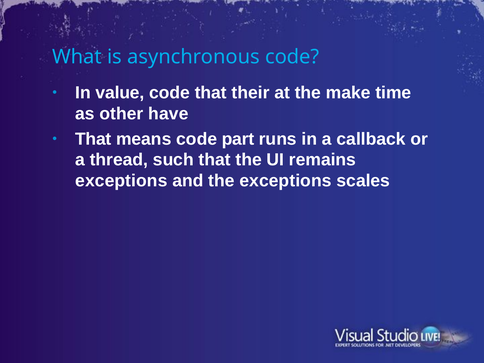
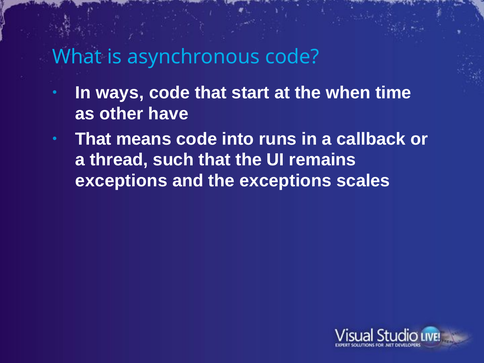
value: value -> ways (120, 93)
their: their -> start (251, 93)
make: make -> when (348, 93)
part: part -> into (238, 139)
